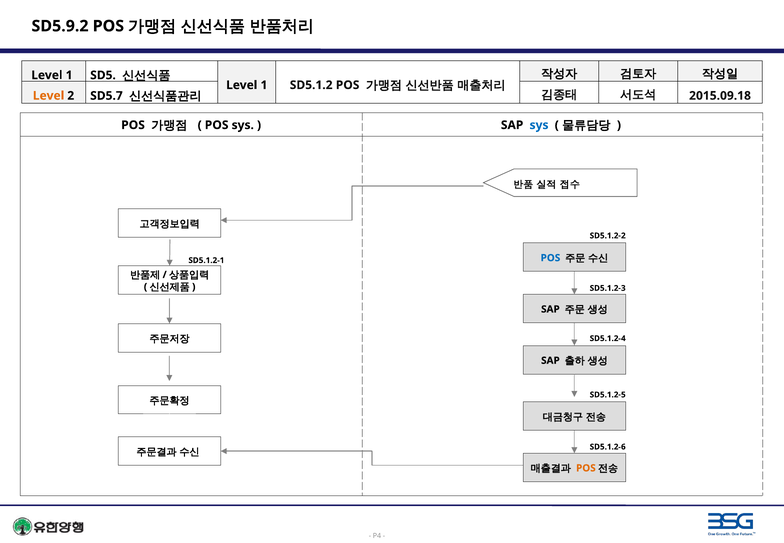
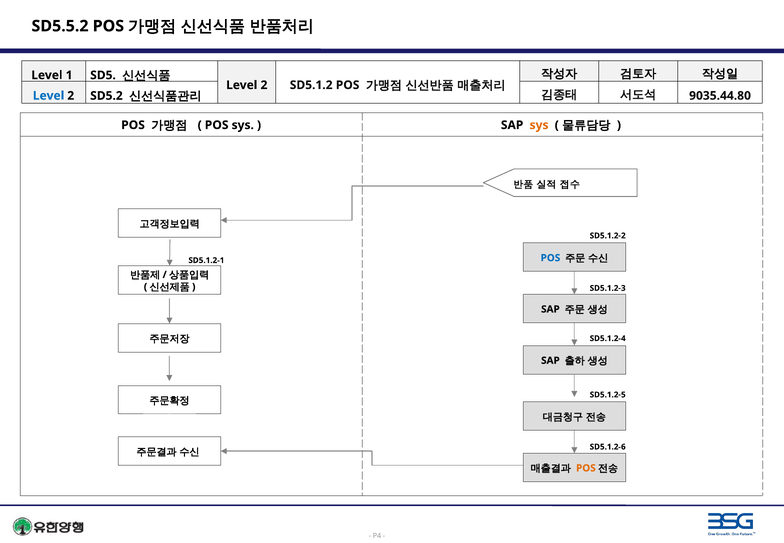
SD5.9.2: SD5.9.2 -> SD5.5.2 (60, 26)
1: 1 -> 2 (264, 85)
Level colour: orange -> blue (49, 96)
SD5.7: SD5.7 -> SD5.2 (106, 96)
2015.09.18: 2015.09.18 -> 9035.44.80 (720, 96)
sys colour: blue -> orange (539, 125)
